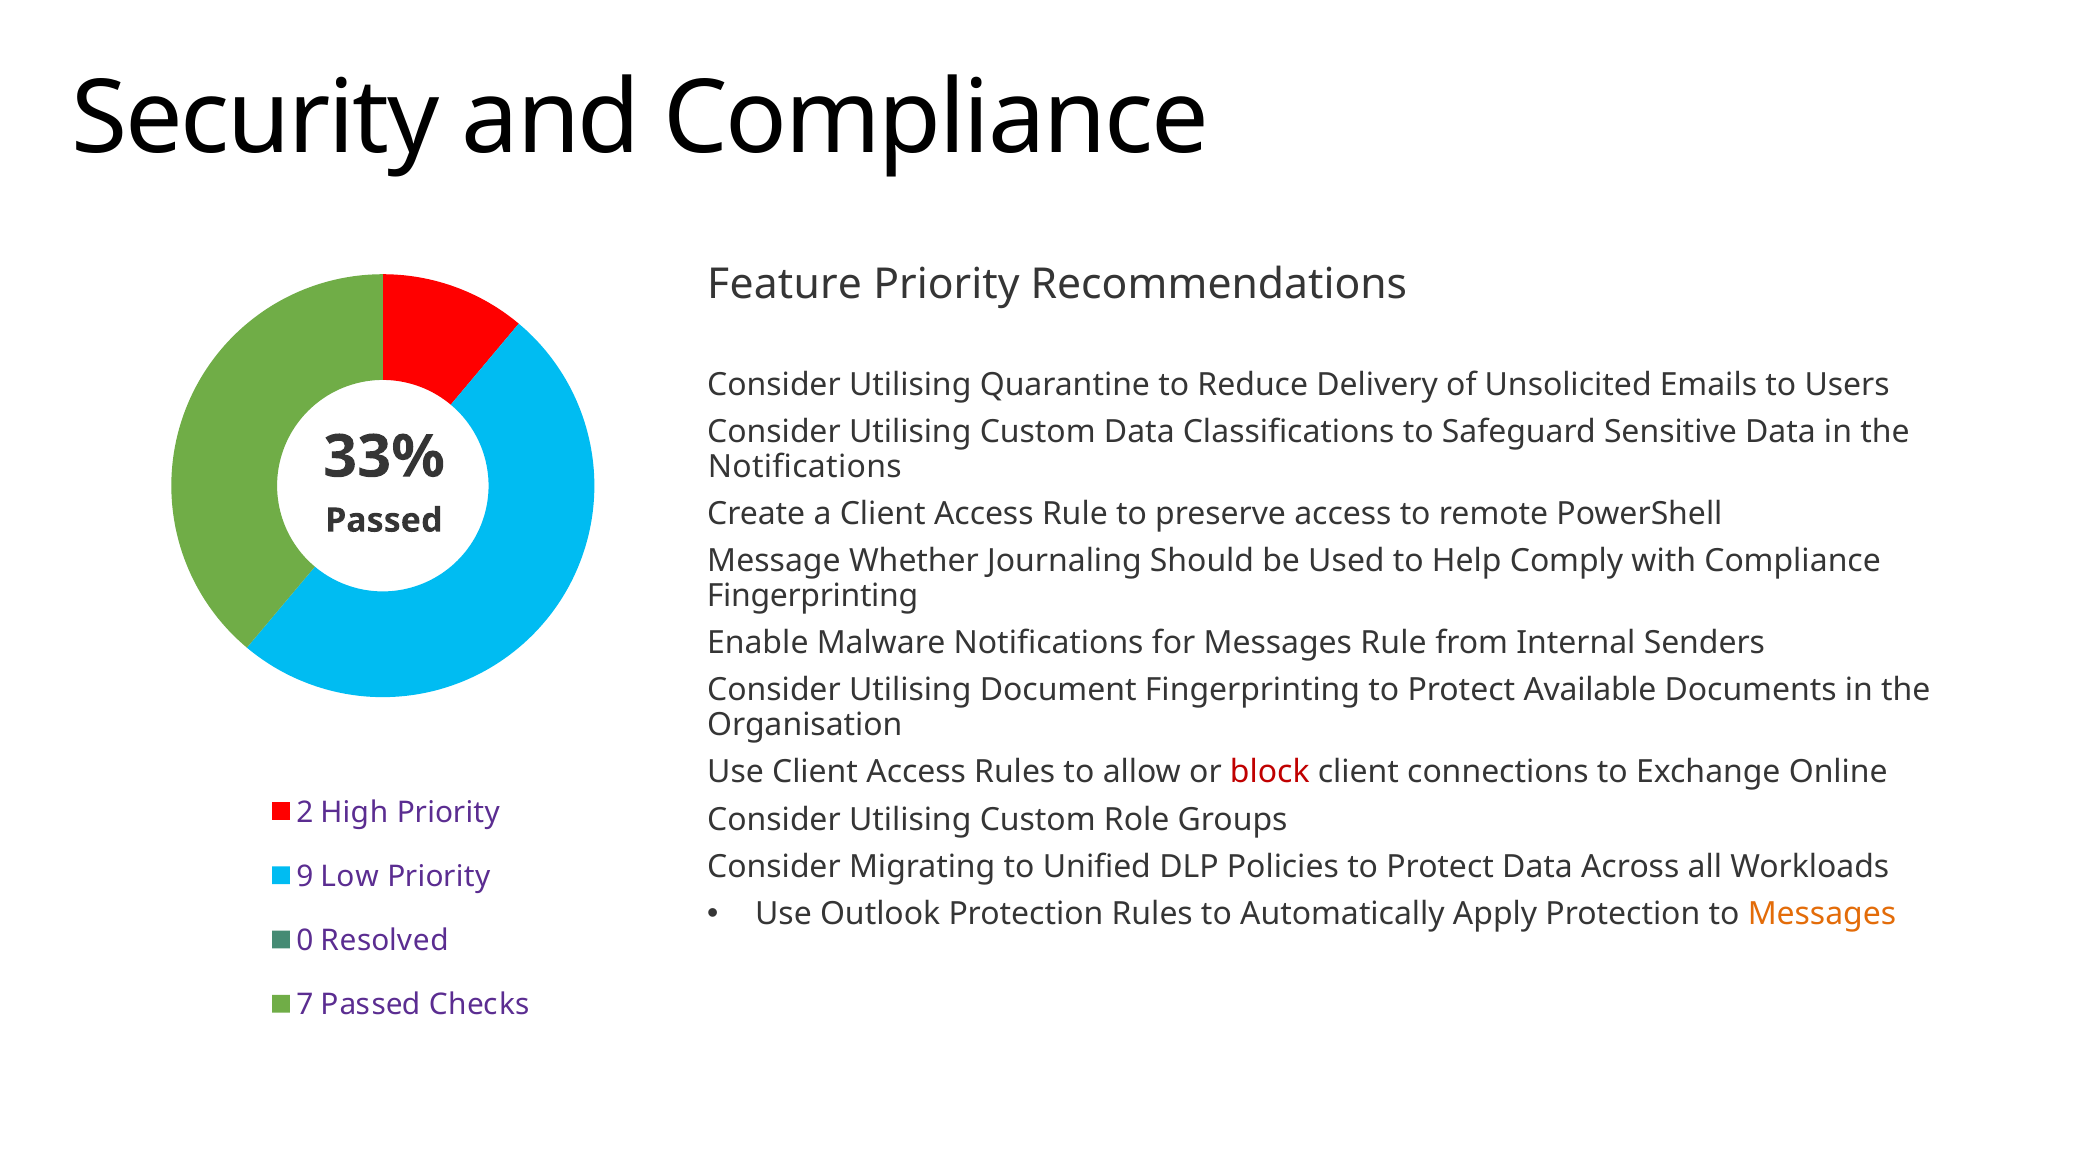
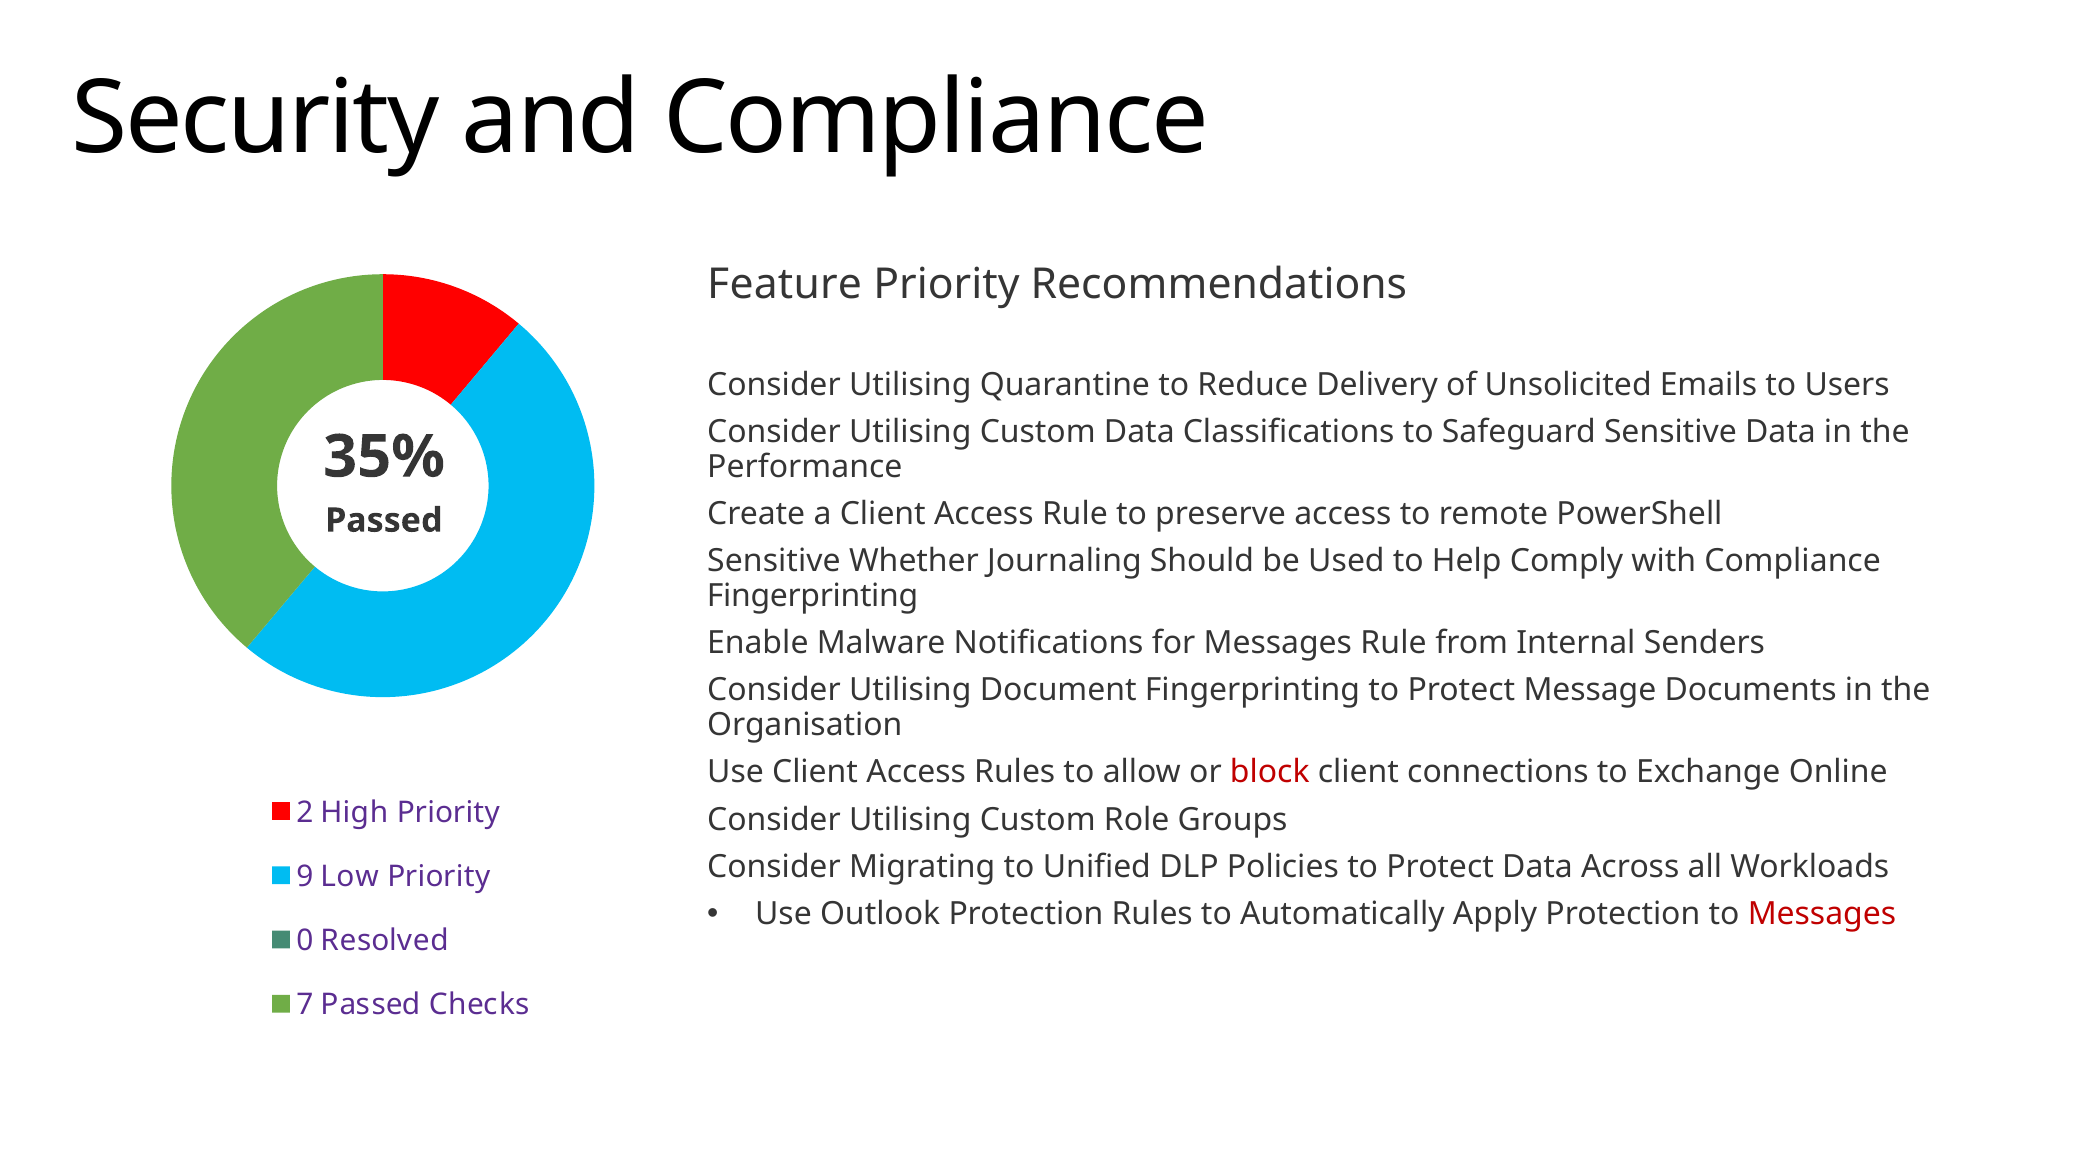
33%: 33% -> 35% (384, 457)
Notifications: Notifications -> Performance (805, 467)
Message: Message -> Sensitive (774, 561)
Available: Available -> Message (1590, 691)
Messages colour: orange -> red (1822, 914)
